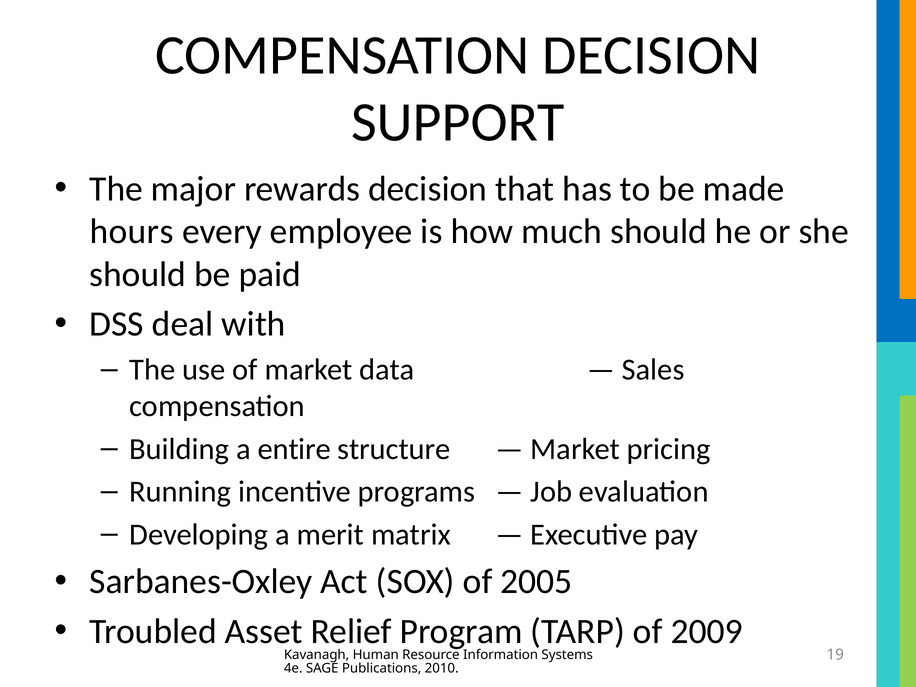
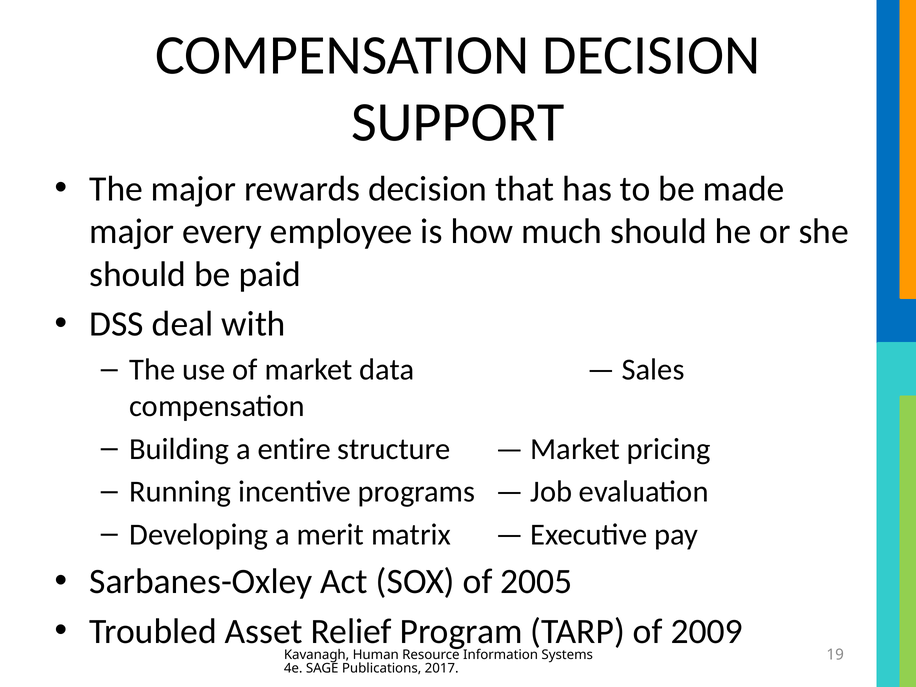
hours: hours -> major (132, 232)
2010: 2010 -> 2017 (442, 668)
